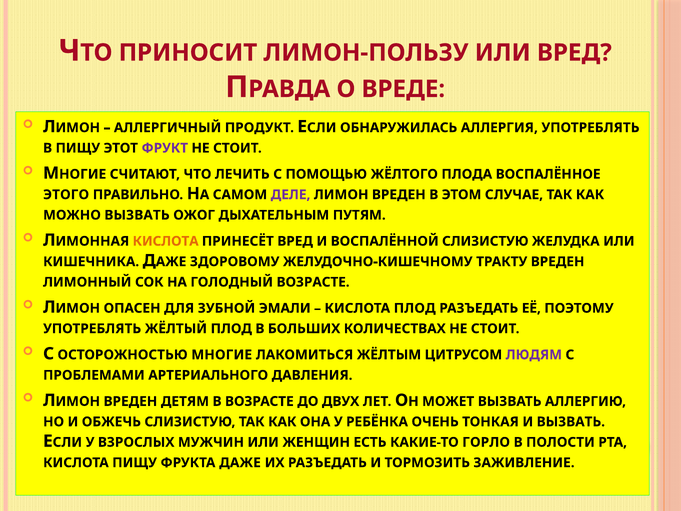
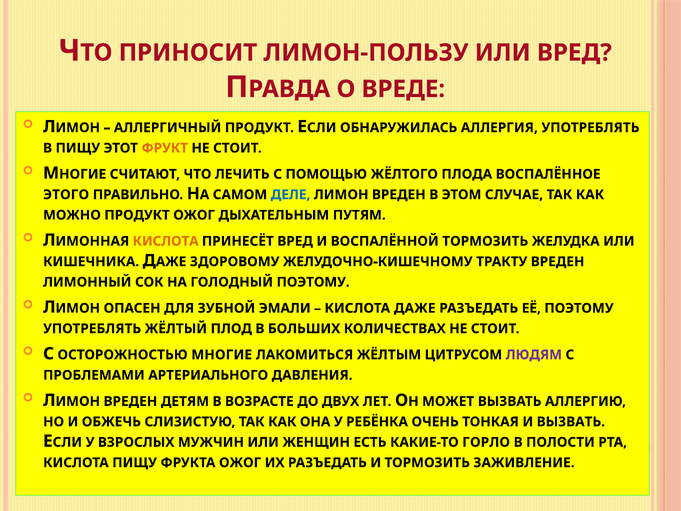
ФРУКТ colour: purple -> orange (165, 148)
ДЕЛЕ colour: purple -> blue (291, 195)
МОЖНО ВЫЗВАТЬ: ВЫЗВАТЬ -> ПРОДУКТ (137, 215)
ВОСПАЛЁННОЙ СЛИЗИСТУЮ: СЛИЗИСТУЮ -> ТОРМОЗИТЬ (485, 241)
ГОЛОДНЫЙ ВОЗРАСТЕ: ВОЗРАСТЕ -> ПОЭТОМУ (313, 282)
КИСЛОТА ПЛОД: ПЛОД -> ДАЖЕ (415, 308)
ФРУКТА ДАЖЕ: ДАЖЕ -> ОЖОГ (240, 462)
